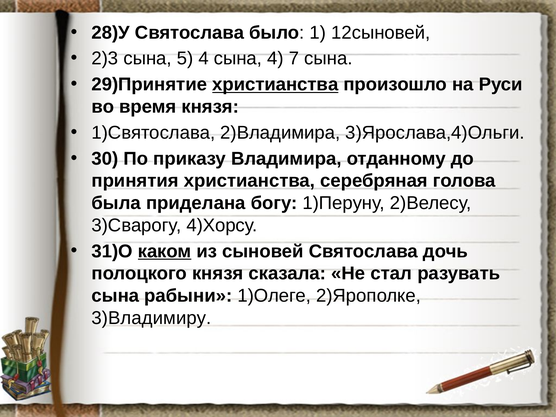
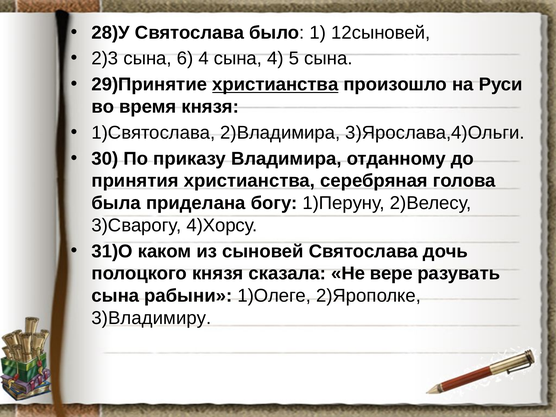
5: 5 -> 6 (185, 59)
7: 7 -> 5 (294, 59)
каком underline: present -> none (165, 251)
стал: стал -> вере (391, 273)
